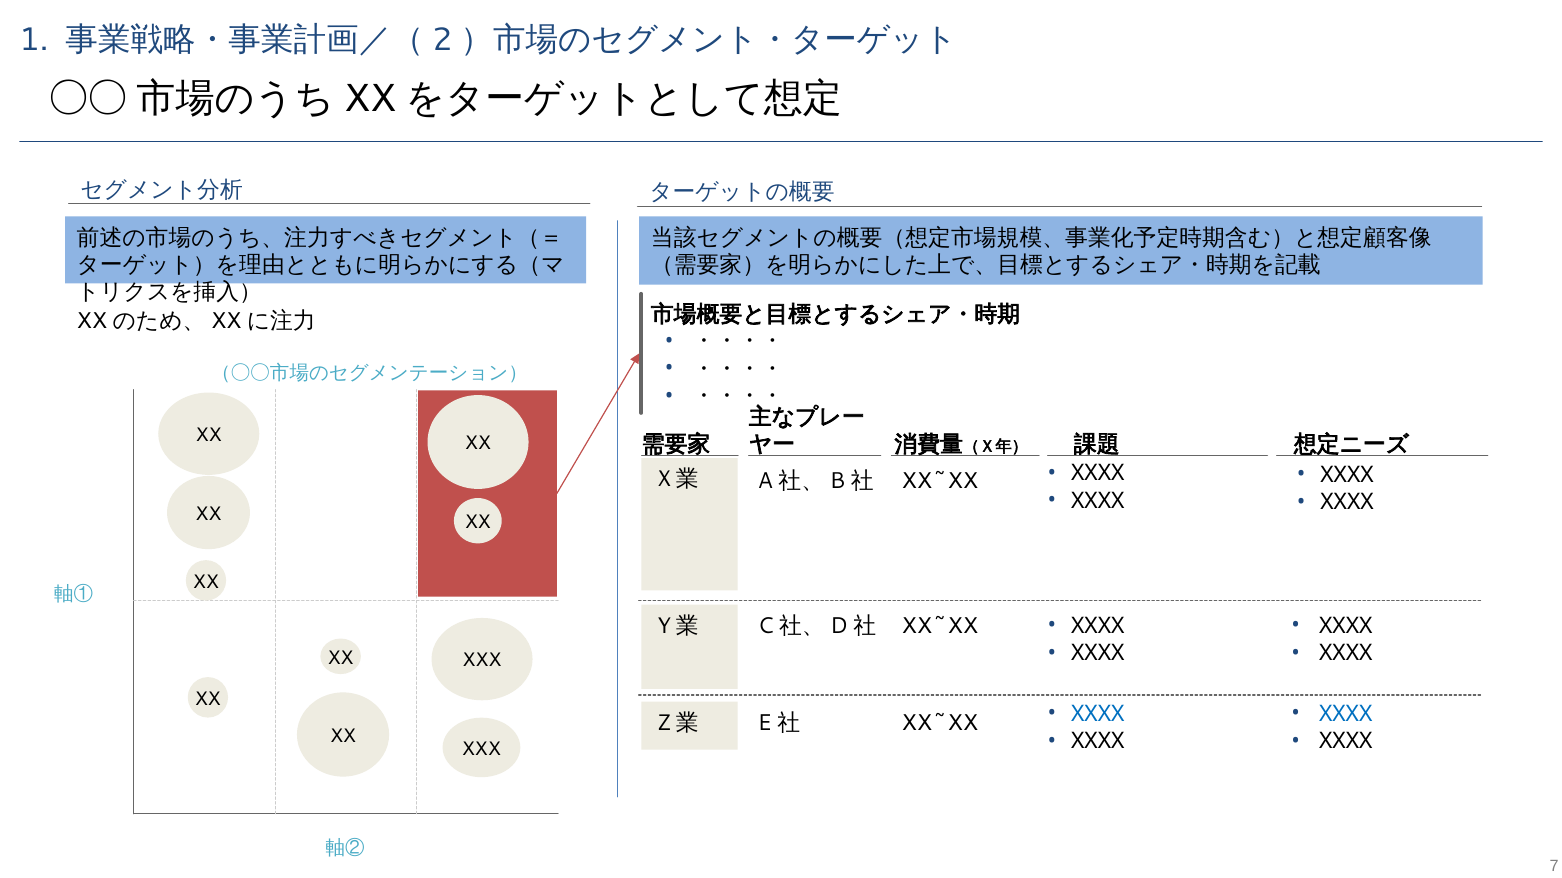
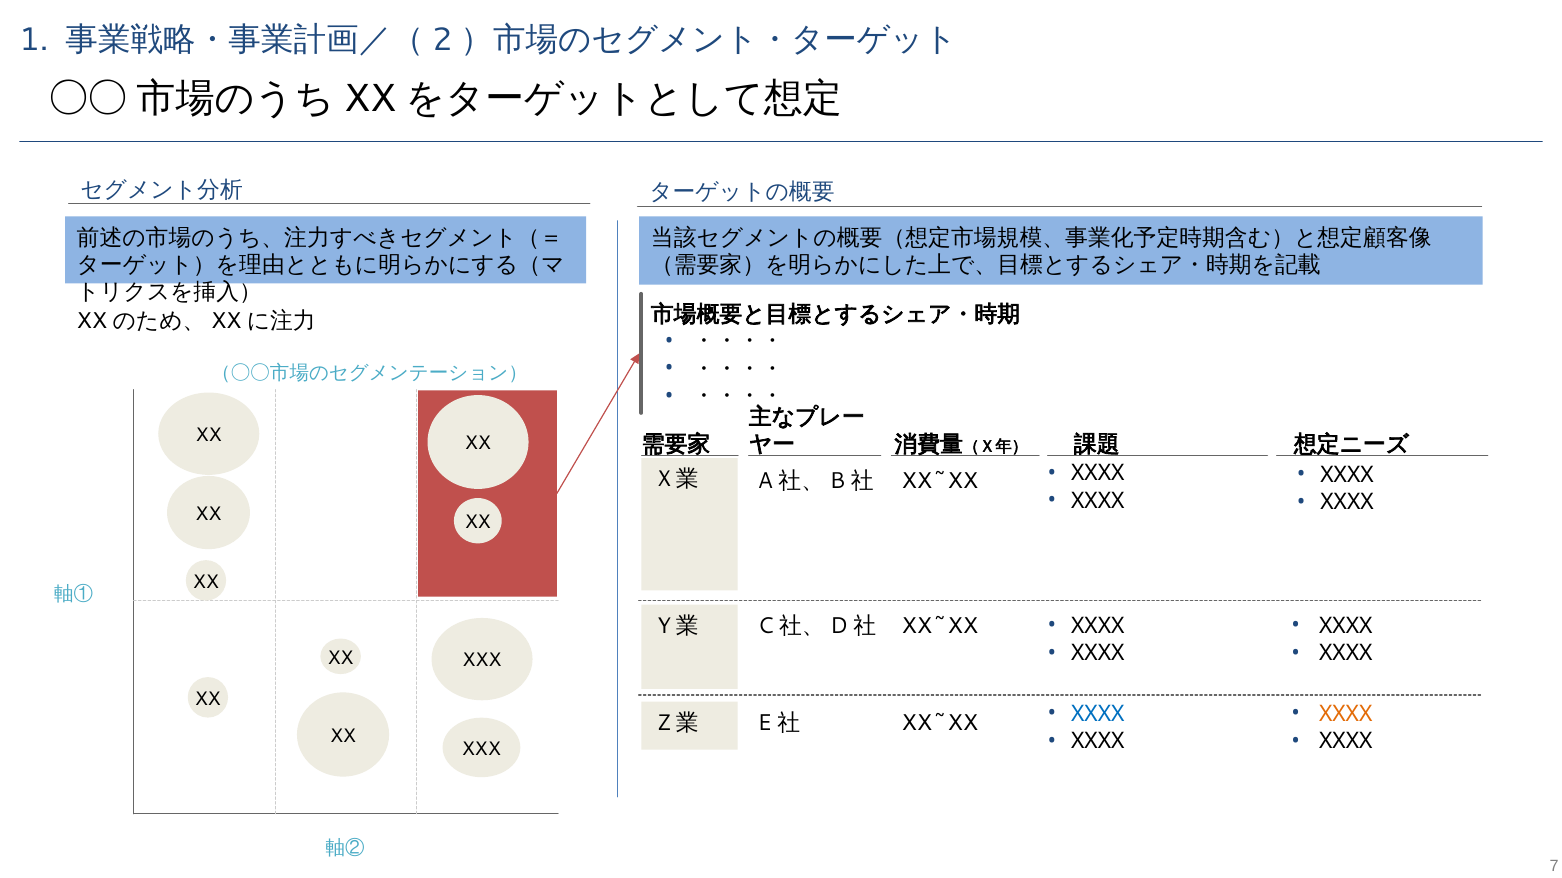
XXXX colour: blue -> orange (1346, 714)
